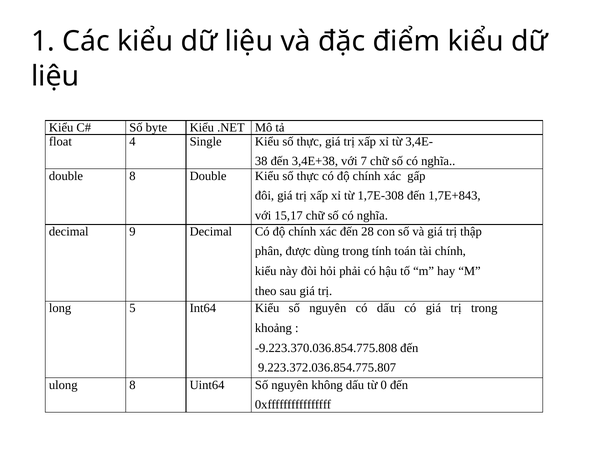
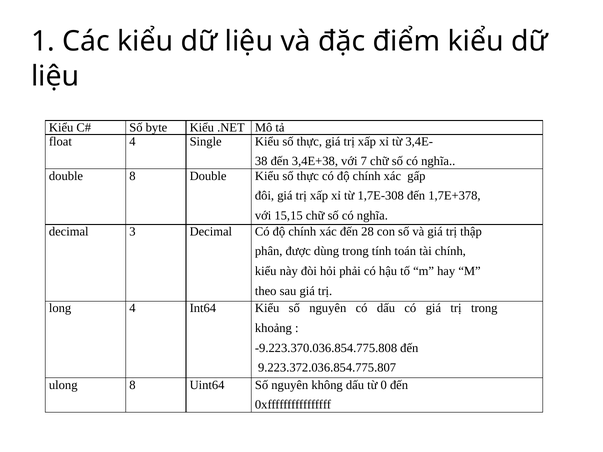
1,7E+843: 1,7E+843 -> 1,7E+378 (454, 196)
15,17: 15,17 -> 15,15 (289, 216)
9: 9 -> 3 (132, 232)
long 5: 5 -> 4 (132, 308)
